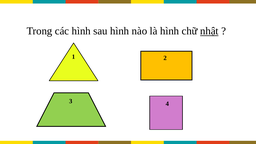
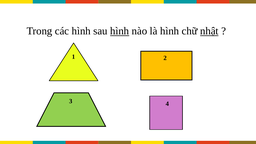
hình underline: none -> present (120, 31)
